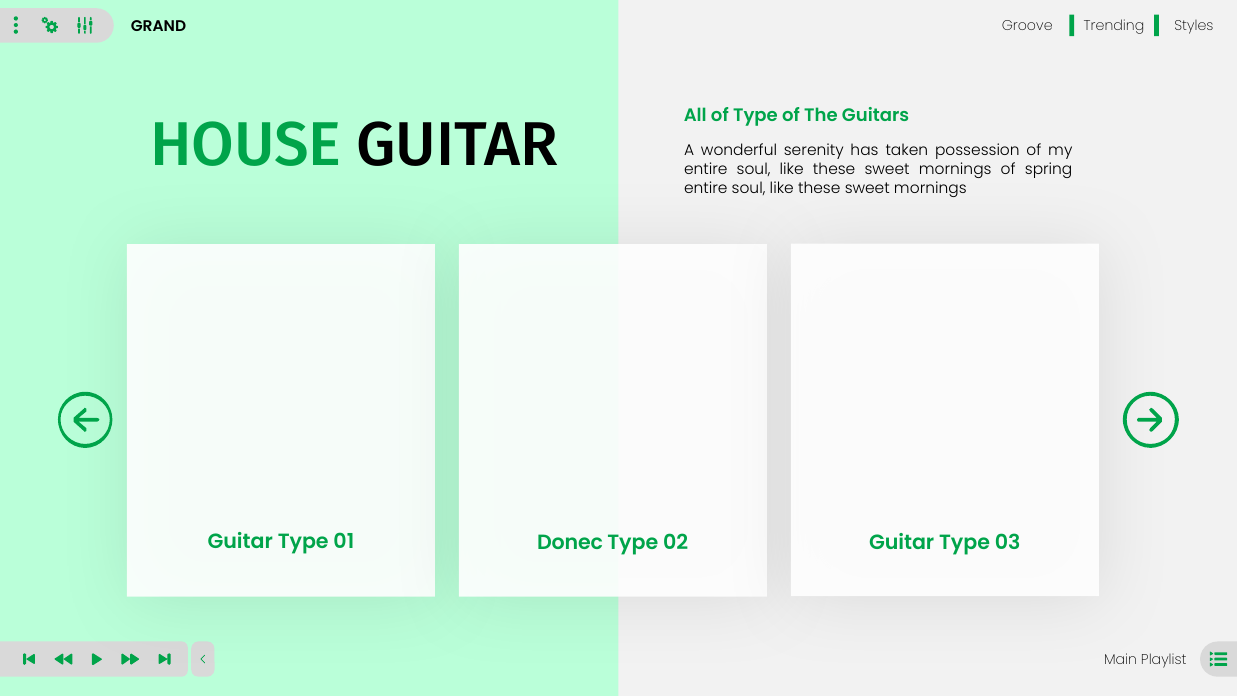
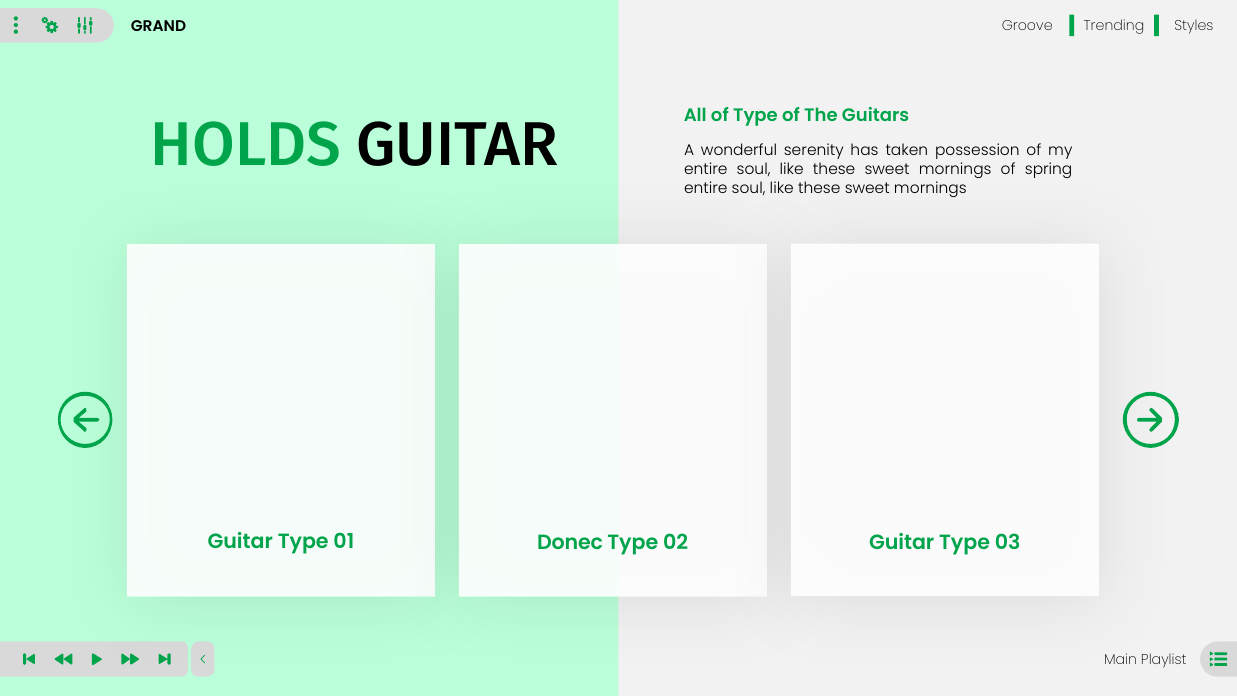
HOUSE: HOUSE -> HOLDS (246, 145)
